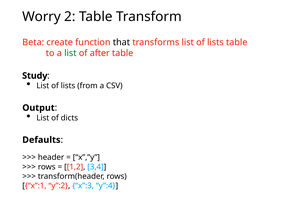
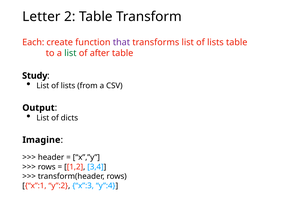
Worry: Worry -> Letter (41, 17)
Beta: Beta -> Each (33, 42)
that colour: black -> purple (121, 42)
Defaults: Defaults -> Imagine (41, 140)
